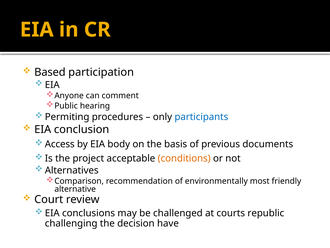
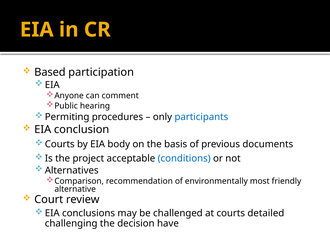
Access: Access -> Courts (60, 144)
conditions colour: orange -> blue (184, 158)
republic: republic -> detailed (266, 213)
